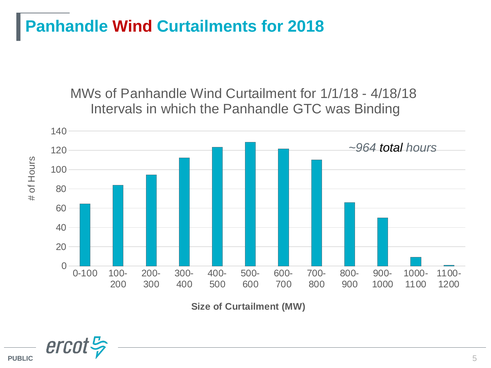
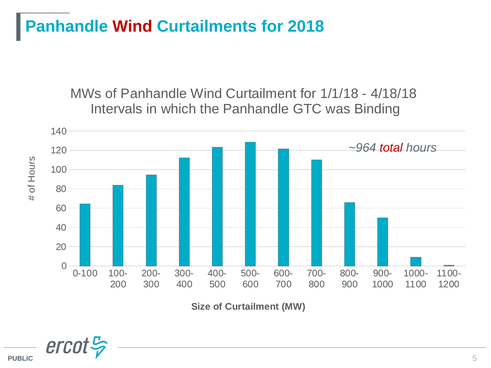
total colour: black -> red (391, 148)
